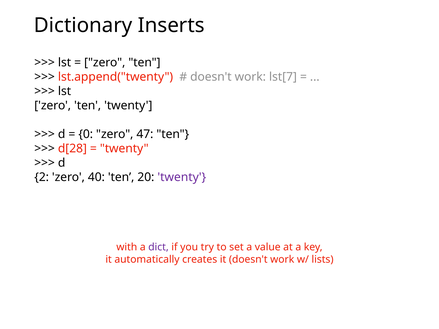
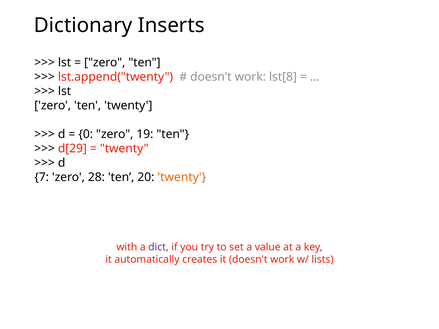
lst[7: lst[7 -> lst[8 (283, 77)
47: 47 -> 19 (145, 134)
d[28: d[28 -> d[29 (72, 149)
2: 2 -> 7 (42, 177)
40: 40 -> 28 (96, 177)
twenty colour: purple -> orange (182, 177)
